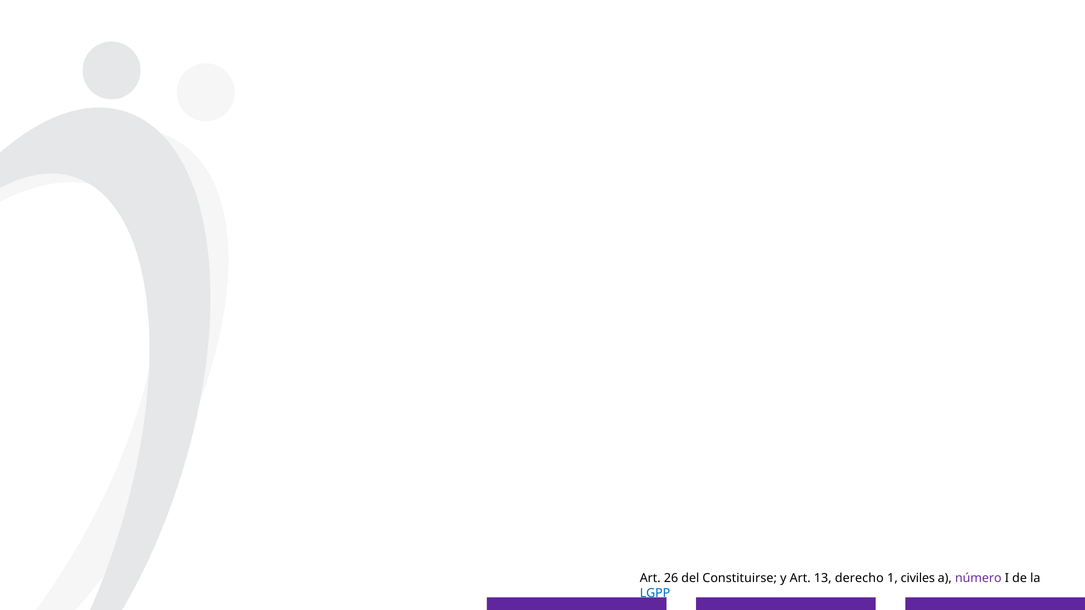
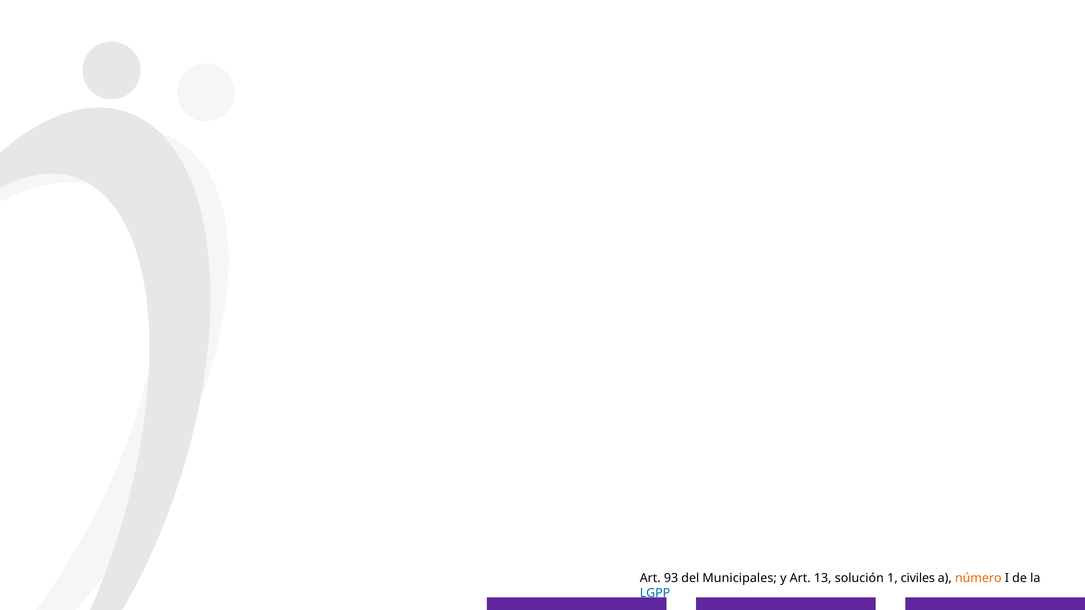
26: 26 -> 93 (671, 578)
Constituirse: Constituirse -> Municipales (740, 578)
derecho: derecho -> solución (859, 578)
número colour: purple -> orange (978, 578)
